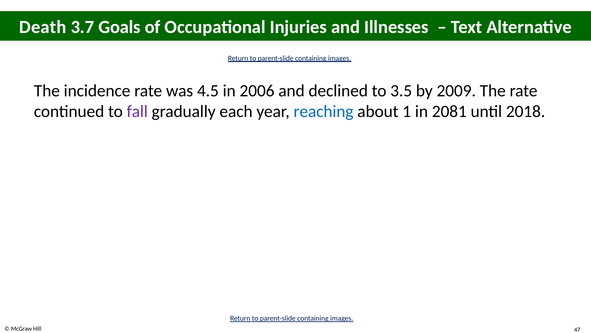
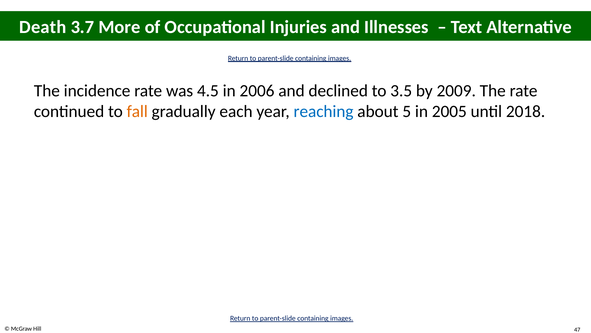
Goals: Goals -> More (119, 27)
fall colour: purple -> orange (137, 111)
1: 1 -> 5 (407, 111)
2081: 2081 -> 2005 (449, 111)
